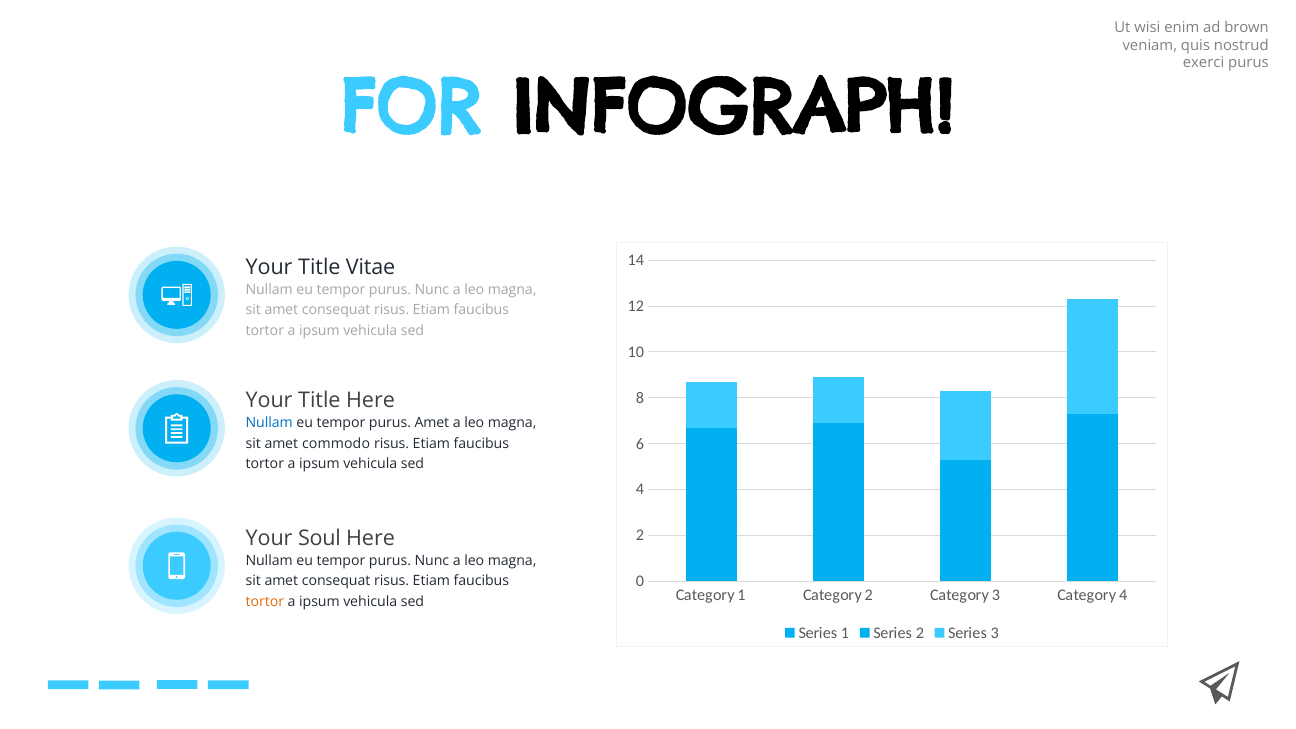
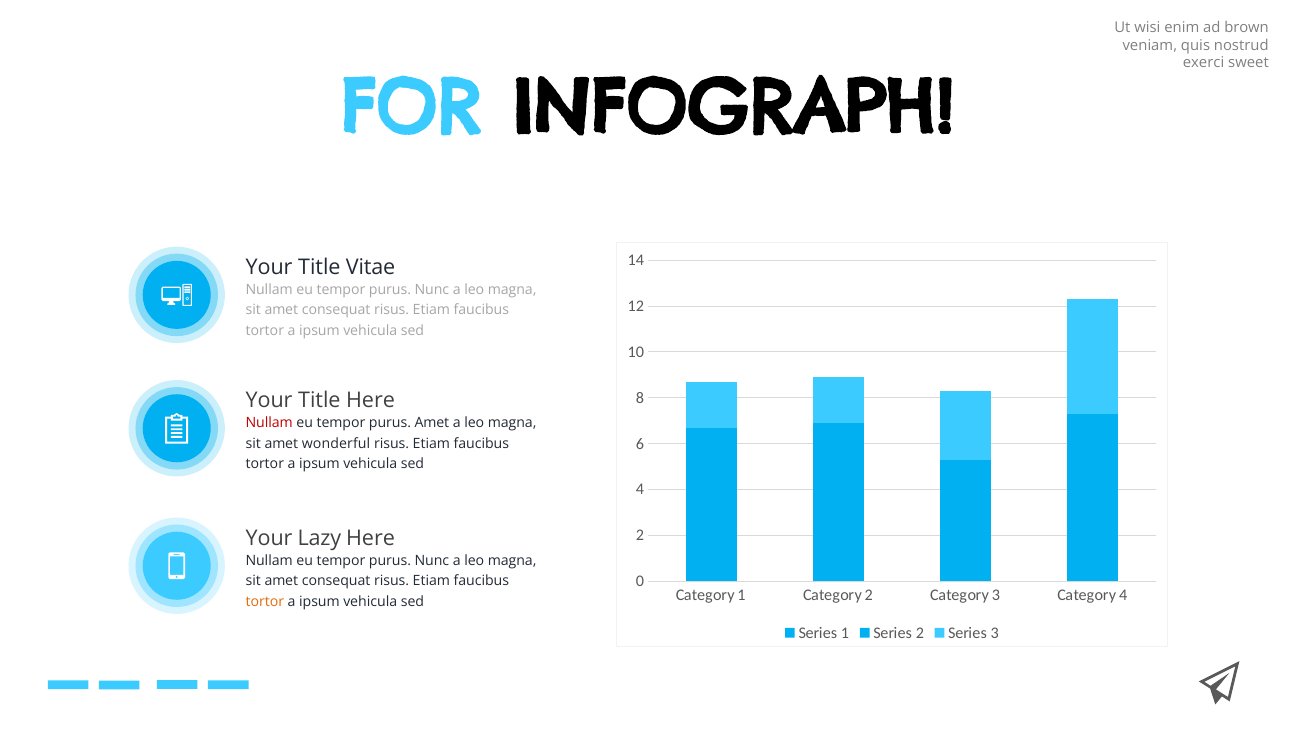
exerci purus: purus -> sweet (1248, 63)
Nullam colour: blue -> red (269, 423)
commodo: commodo -> wonderful (336, 444)
Soul: Soul -> Lazy (319, 538)
